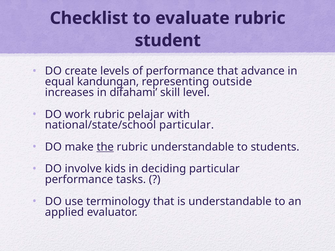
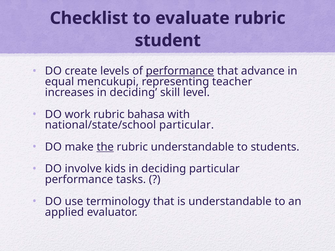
performance underline: none -> present (180, 71)
kandungan: kandungan -> mencukupi (108, 82)
outside: outside -> teacher (232, 82)
increases in difahami: difahami -> deciding (133, 93)
pelajar: pelajar -> bahasa (146, 114)
